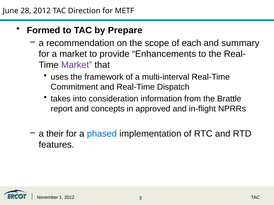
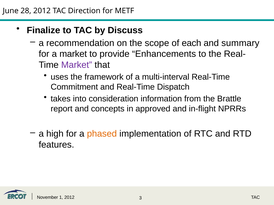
Formed: Formed -> Finalize (43, 30)
Prepare: Prepare -> Discuss (125, 30)
their: their -> high (55, 134)
phased colour: blue -> orange (102, 134)
